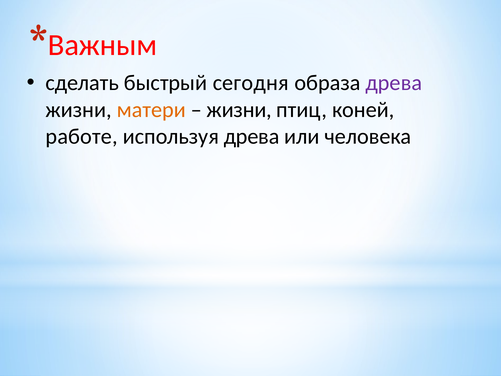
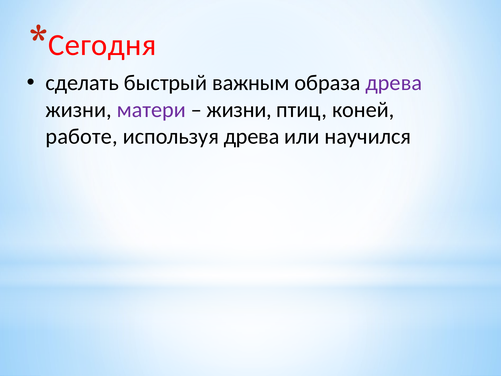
Важным: Важным -> Сегодня (102, 45)
сегодня: сегодня -> важным (251, 83)
матери colour: orange -> purple (151, 110)
человека: человека -> научился (368, 136)
